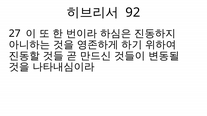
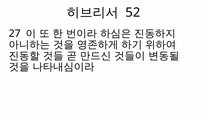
92: 92 -> 52 (133, 12)
